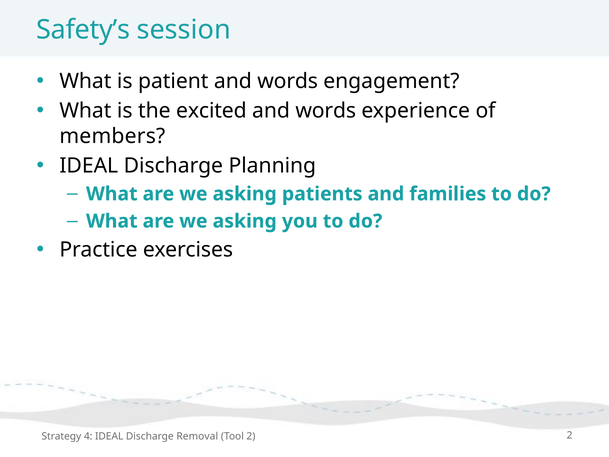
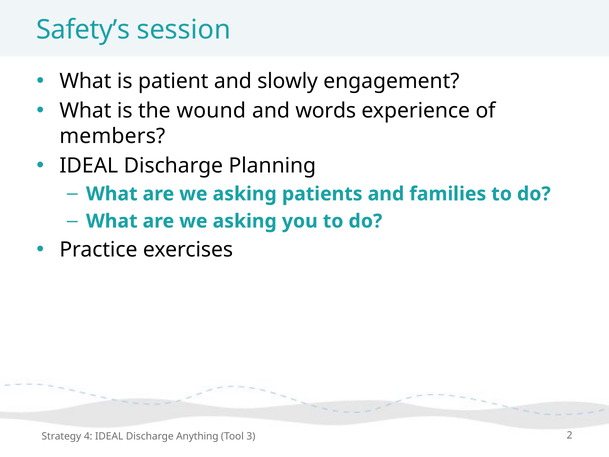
patient and words: words -> slowly (288, 81)
excited: excited -> wound (211, 111)
Removal: Removal -> Anything (197, 436)
Tool 2: 2 -> 3 (251, 436)
